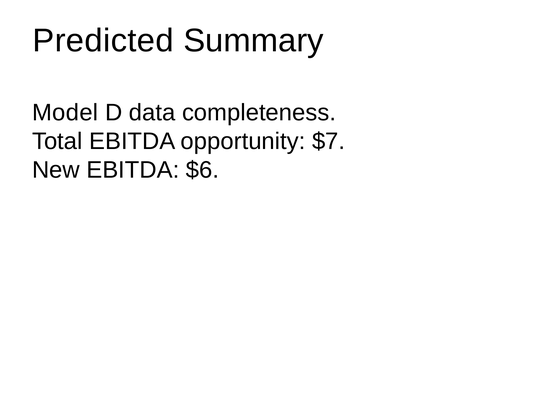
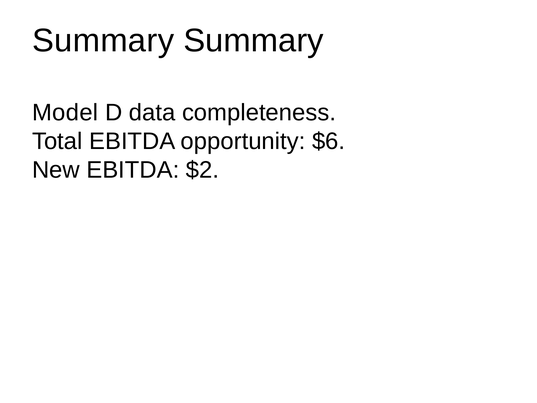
Predicted: Predicted -> Summary (103, 41)
$7: $7 -> $6 (329, 141)
$6: $6 -> $2 (203, 170)
